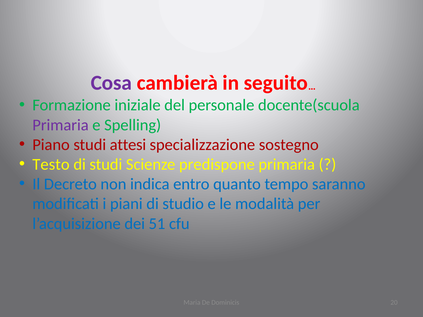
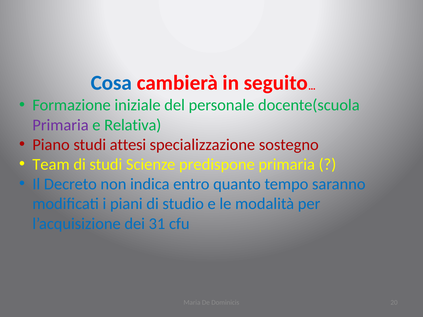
Cosa colour: purple -> blue (111, 83)
Spelling: Spelling -> Relativa (133, 125)
Testo: Testo -> Team (51, 165)
51: 51 -> 31 (157, 224)
